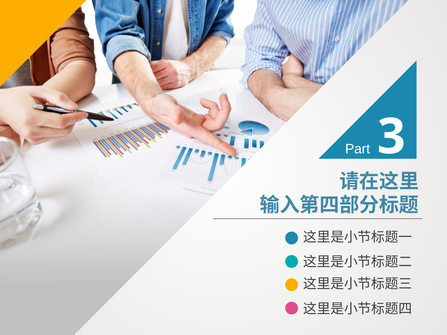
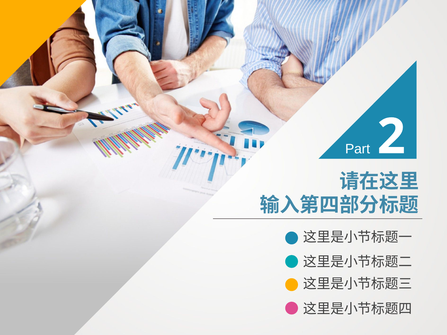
3: 3 -> 2 (391, 137)
